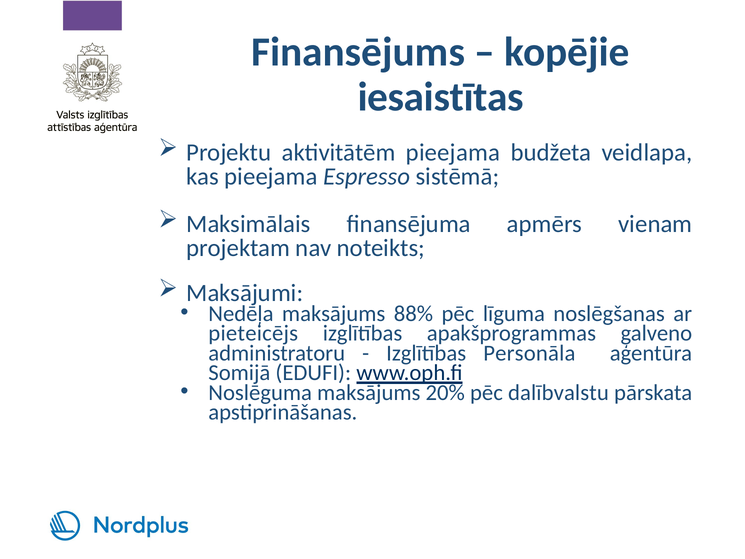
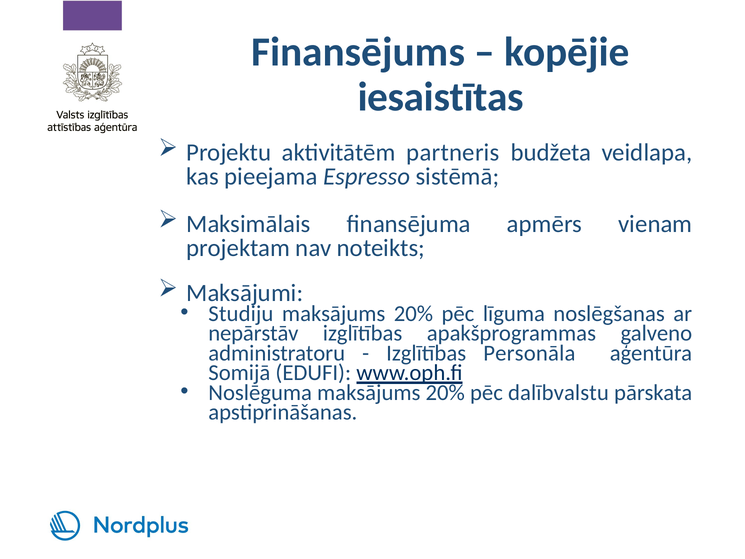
aktivitātēm pieejama: pieejama -> partneris (453, 152)
Nedēļa: Nedēļa -> Studiju (241, 314)
88%: 88% -> 20% (413, 314)
pieteicējs: pieteicējs -> nepārstāv (253, 333)
